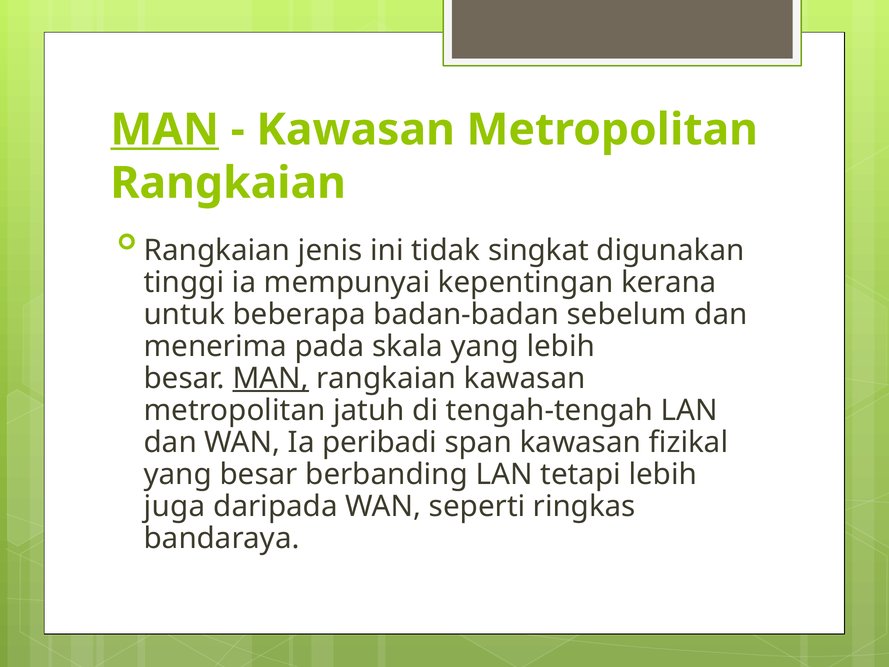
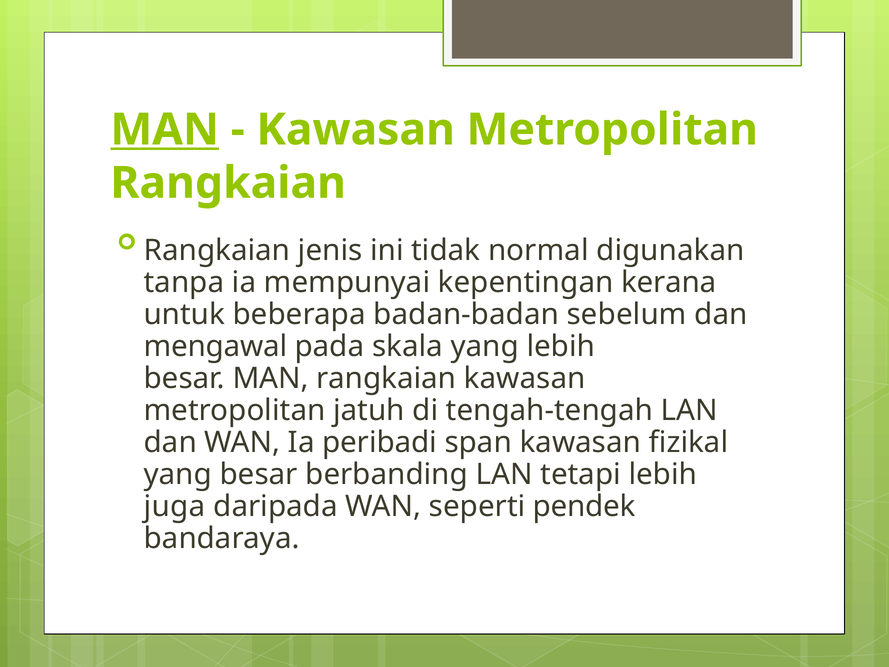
singkat: singkat -> normal (538, 250)
tinggi: tinggi -> tanpa (184, 282)
menerima: menerima -> mengawal (215, 346)
MAN underline: present -> none (271, 378)
ringkas: ringkas -> pendek (584, 506)
